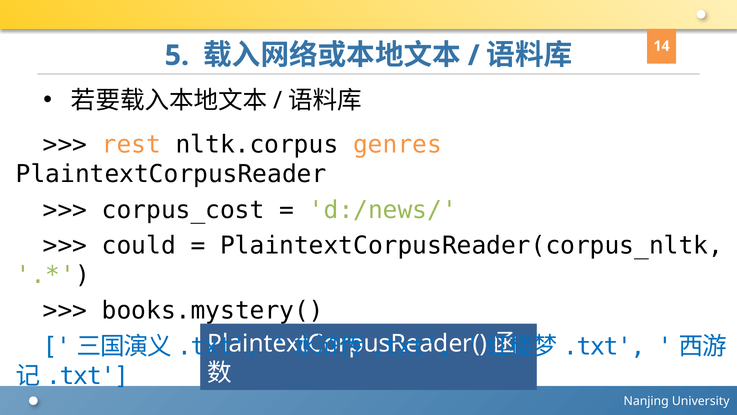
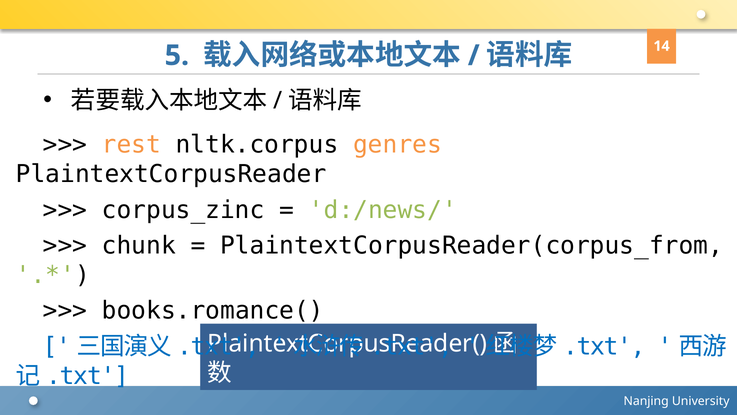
corpus_cost: corpus_cost -> corpus_zinc (183, 210)
could: could -> chunk (139, 245)
PlaintextCorpusReader(corpus_nltk: PlaintextCorpusReader(corpus_nltk -> PlaintextCorpusReader(corpus_from (472, 245)
books.mystery(: books.mystery( -> books.romance( (213, 310)
